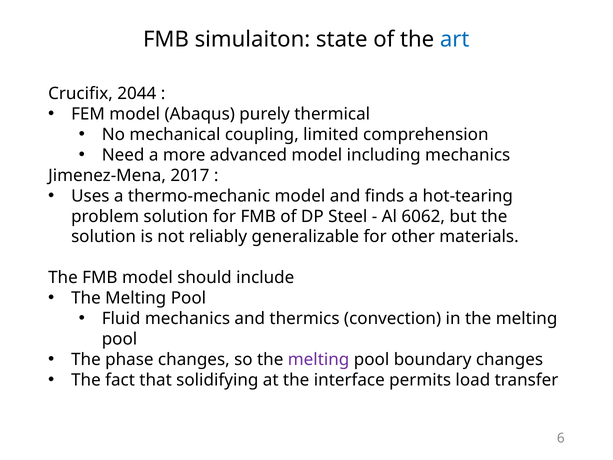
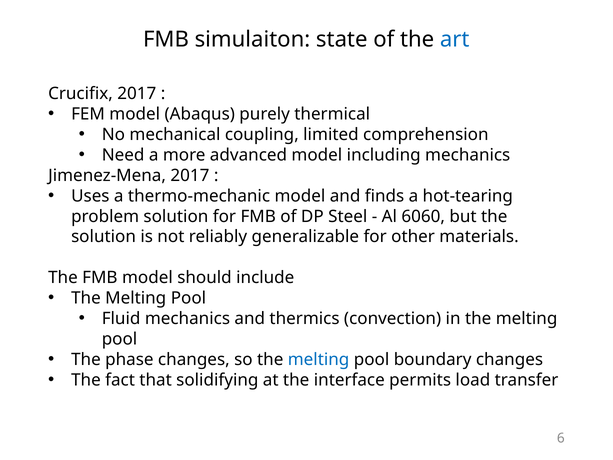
Crucifix 2044: 2044 -> 2017 (137, 94)
6062: 6062 -> 6060 (423, 216)
melting colour: purple -> blue (319, 359)
